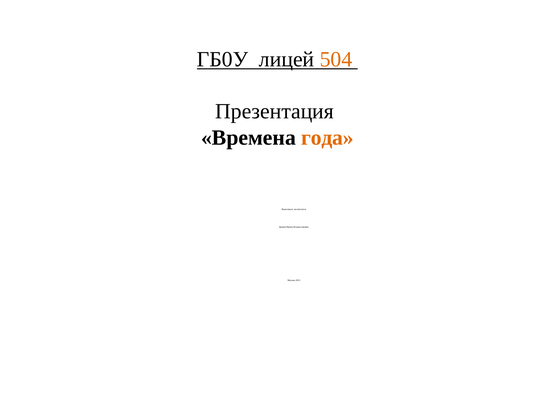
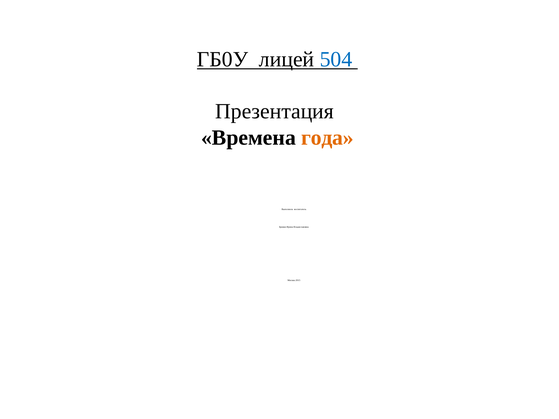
504 colour: orange -> blue (336, 59)
